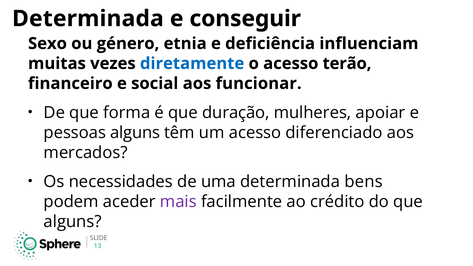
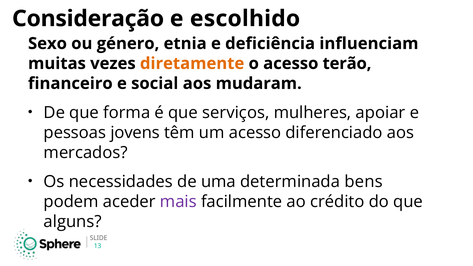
Determinada: Determinada -> Consideração (88, 19)
conseguir: conseguir -> escolhido (245, 19)
diretamente colour: blue -> orange (192, 63)
funcionar: funcionar -> mudaram (259, 83)
duração: duração -> serviços (236, 113)
pessoas alguns: alguns -> jovens (135, 133)
